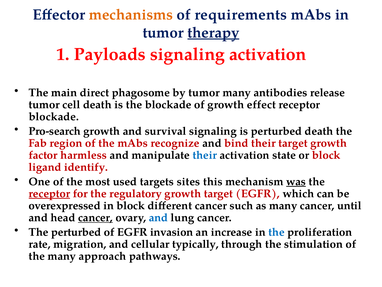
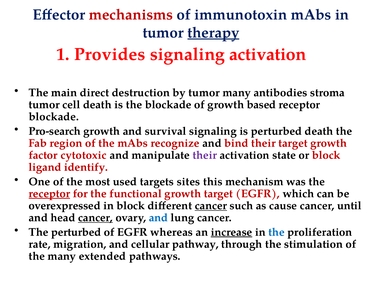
mechanisms colour: orange -> red (131, 15)
requirements: requirements -> immunotoxin (241, 15)
Payloads: Payloads -> Provides (110, 54)
phagosome: phagosome -> destruction (141, 92)
release: release -> stroma (327, 92)
effect: effect -> based (261, 105)
harmless: harmless -> cytotoxic (84, 155)
their colour: blue -> purple (205, 155)
was underline: present -> none (296, 181)
regulatory: regulatory -> functional (136, 193)
cancer underline: none -> present (211, 205)
as many: many -> cause (283, 205)
invasion: invasion -> whereas (172, 232)
increase underline: none -> present (232, 232)
typically: typically -> pathway (195, 244)
approach: approach -> extended (102, 256)
